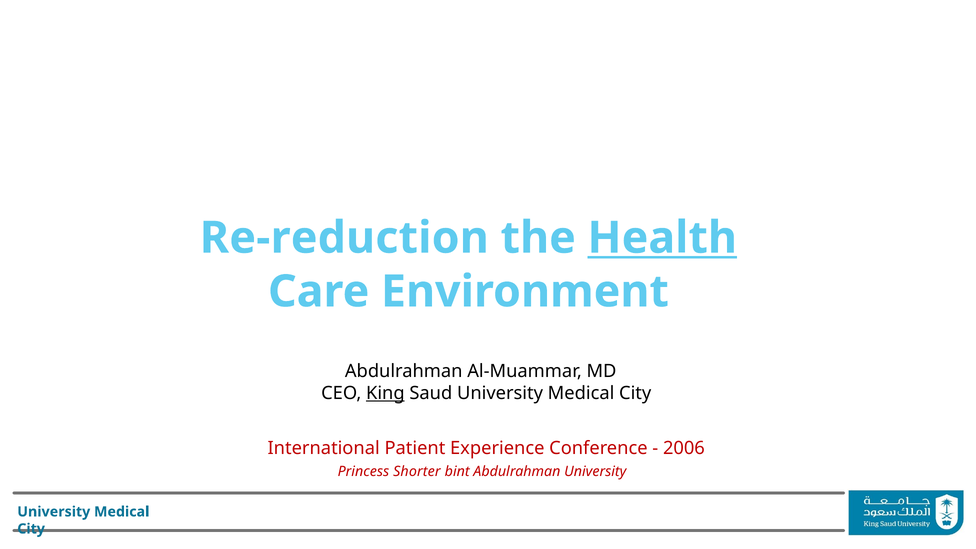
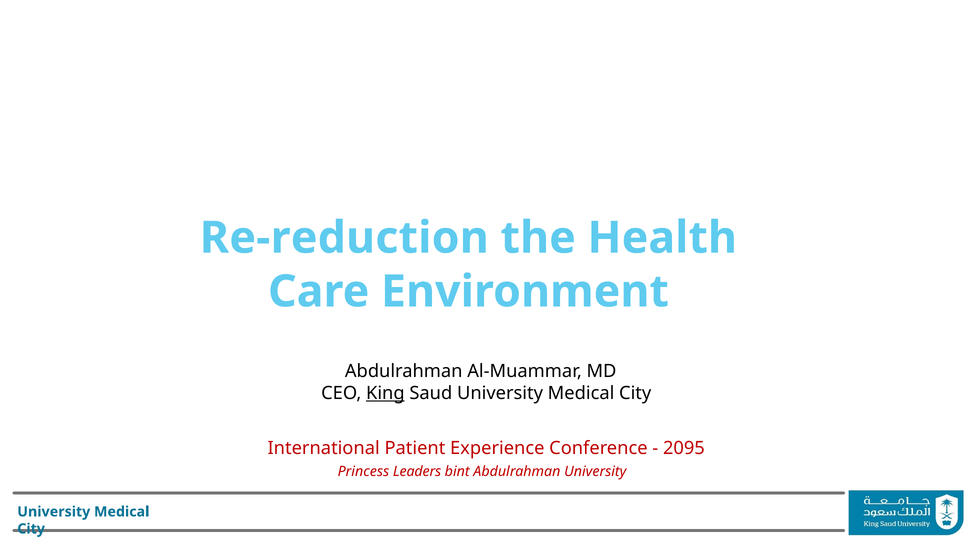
Health underline: present -> none (662, 238)
2006: 2006 -> 2095 (684, 448)
Shorter: Shorter -> Leaders (417, 471)
